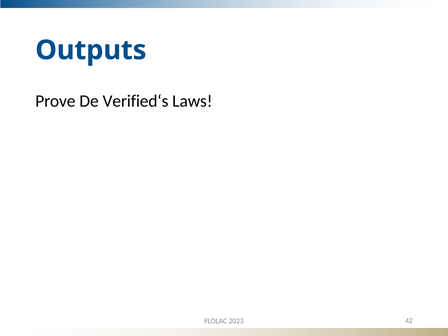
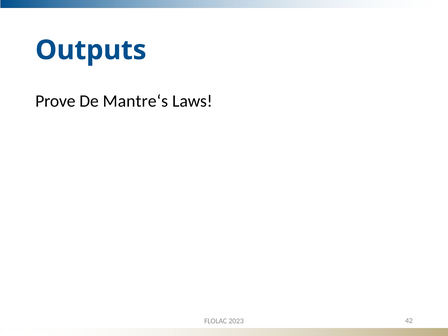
Verified‘s: Verified‘s -> Mantre‘s (135, 101)
